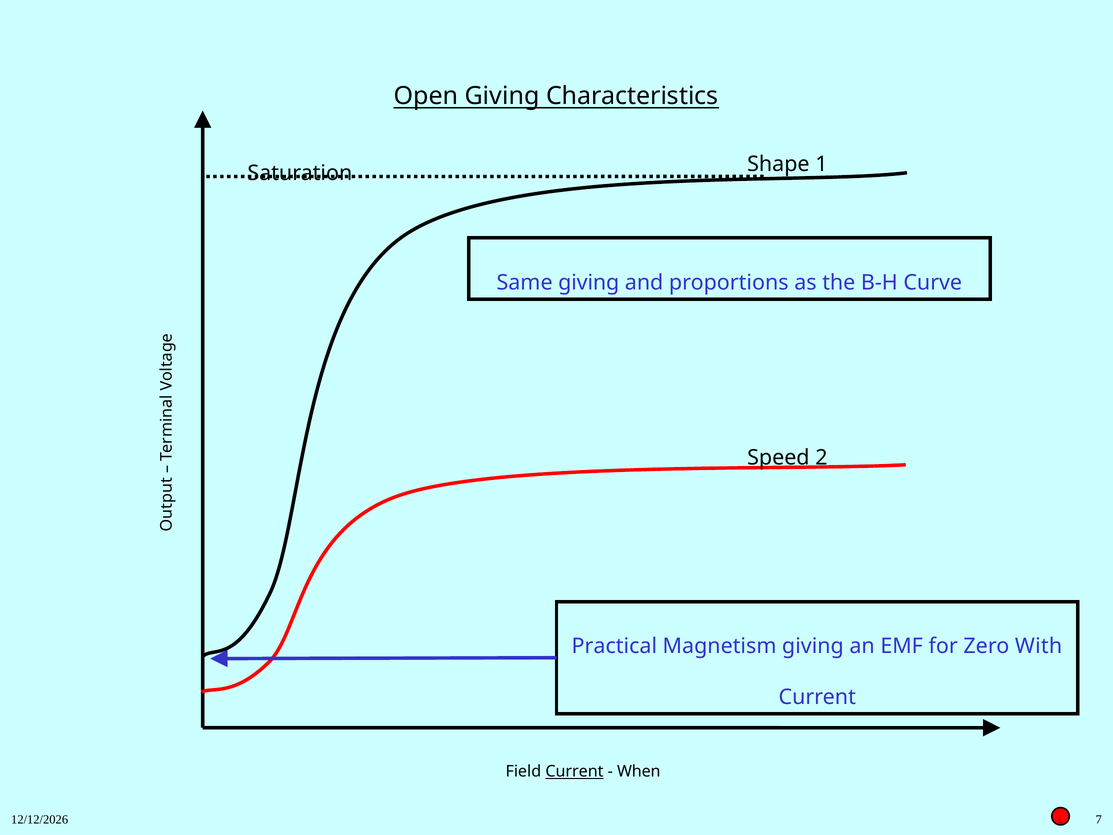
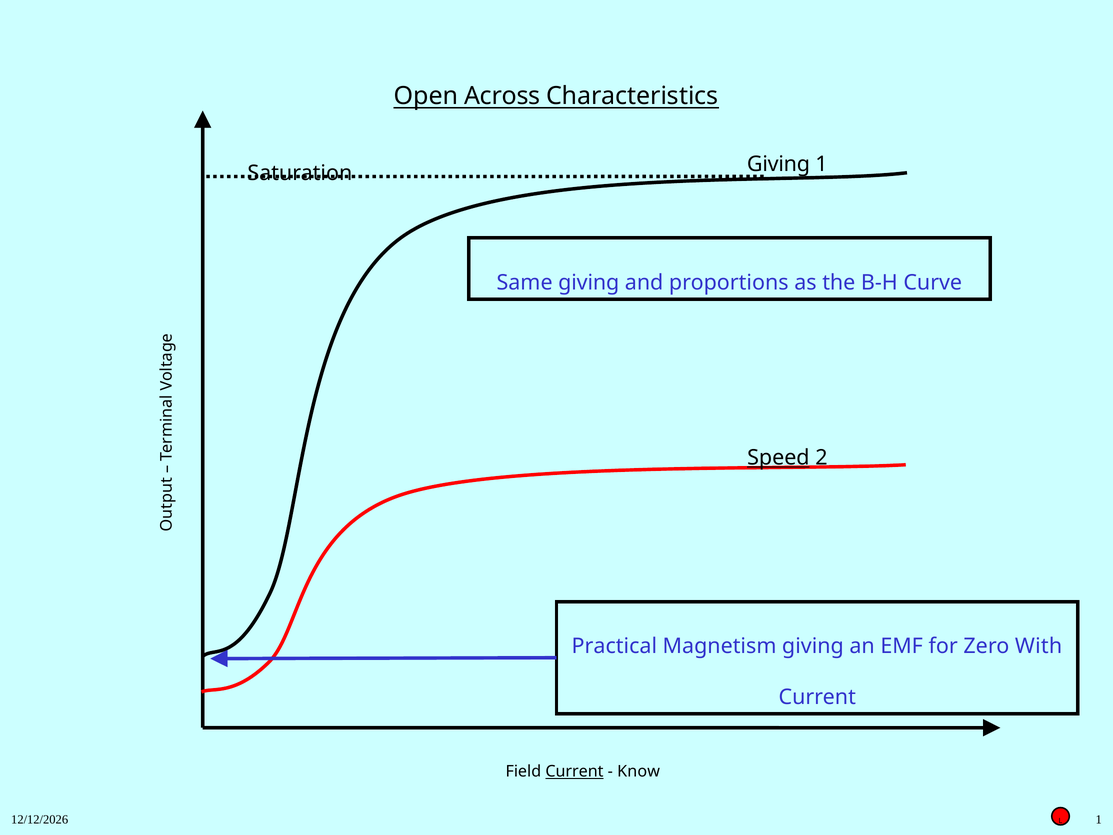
Open Giving: Giving -> Across (502, 96)
Saturation Shape: Shape -> Giving (778, 164)
Speed underline: none -> present (778, 458)
When: When -> Know (639, 771)
7: 7 -> 1 (1099, 819)
